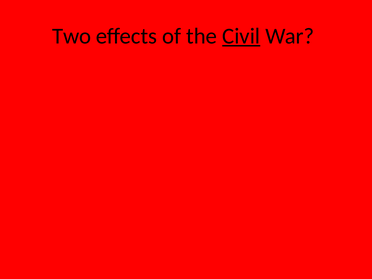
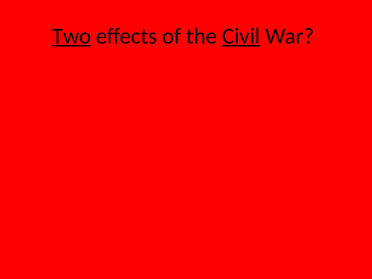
Two underline: none -> present (72, 36)
